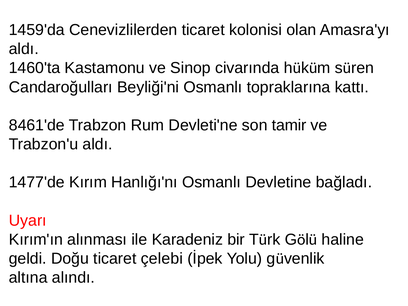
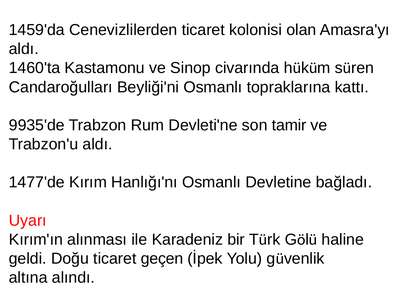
8461'de: 8461'de -> 9935'de (37, 125)
çelebi: çelebi -> geçen (162, 259)
